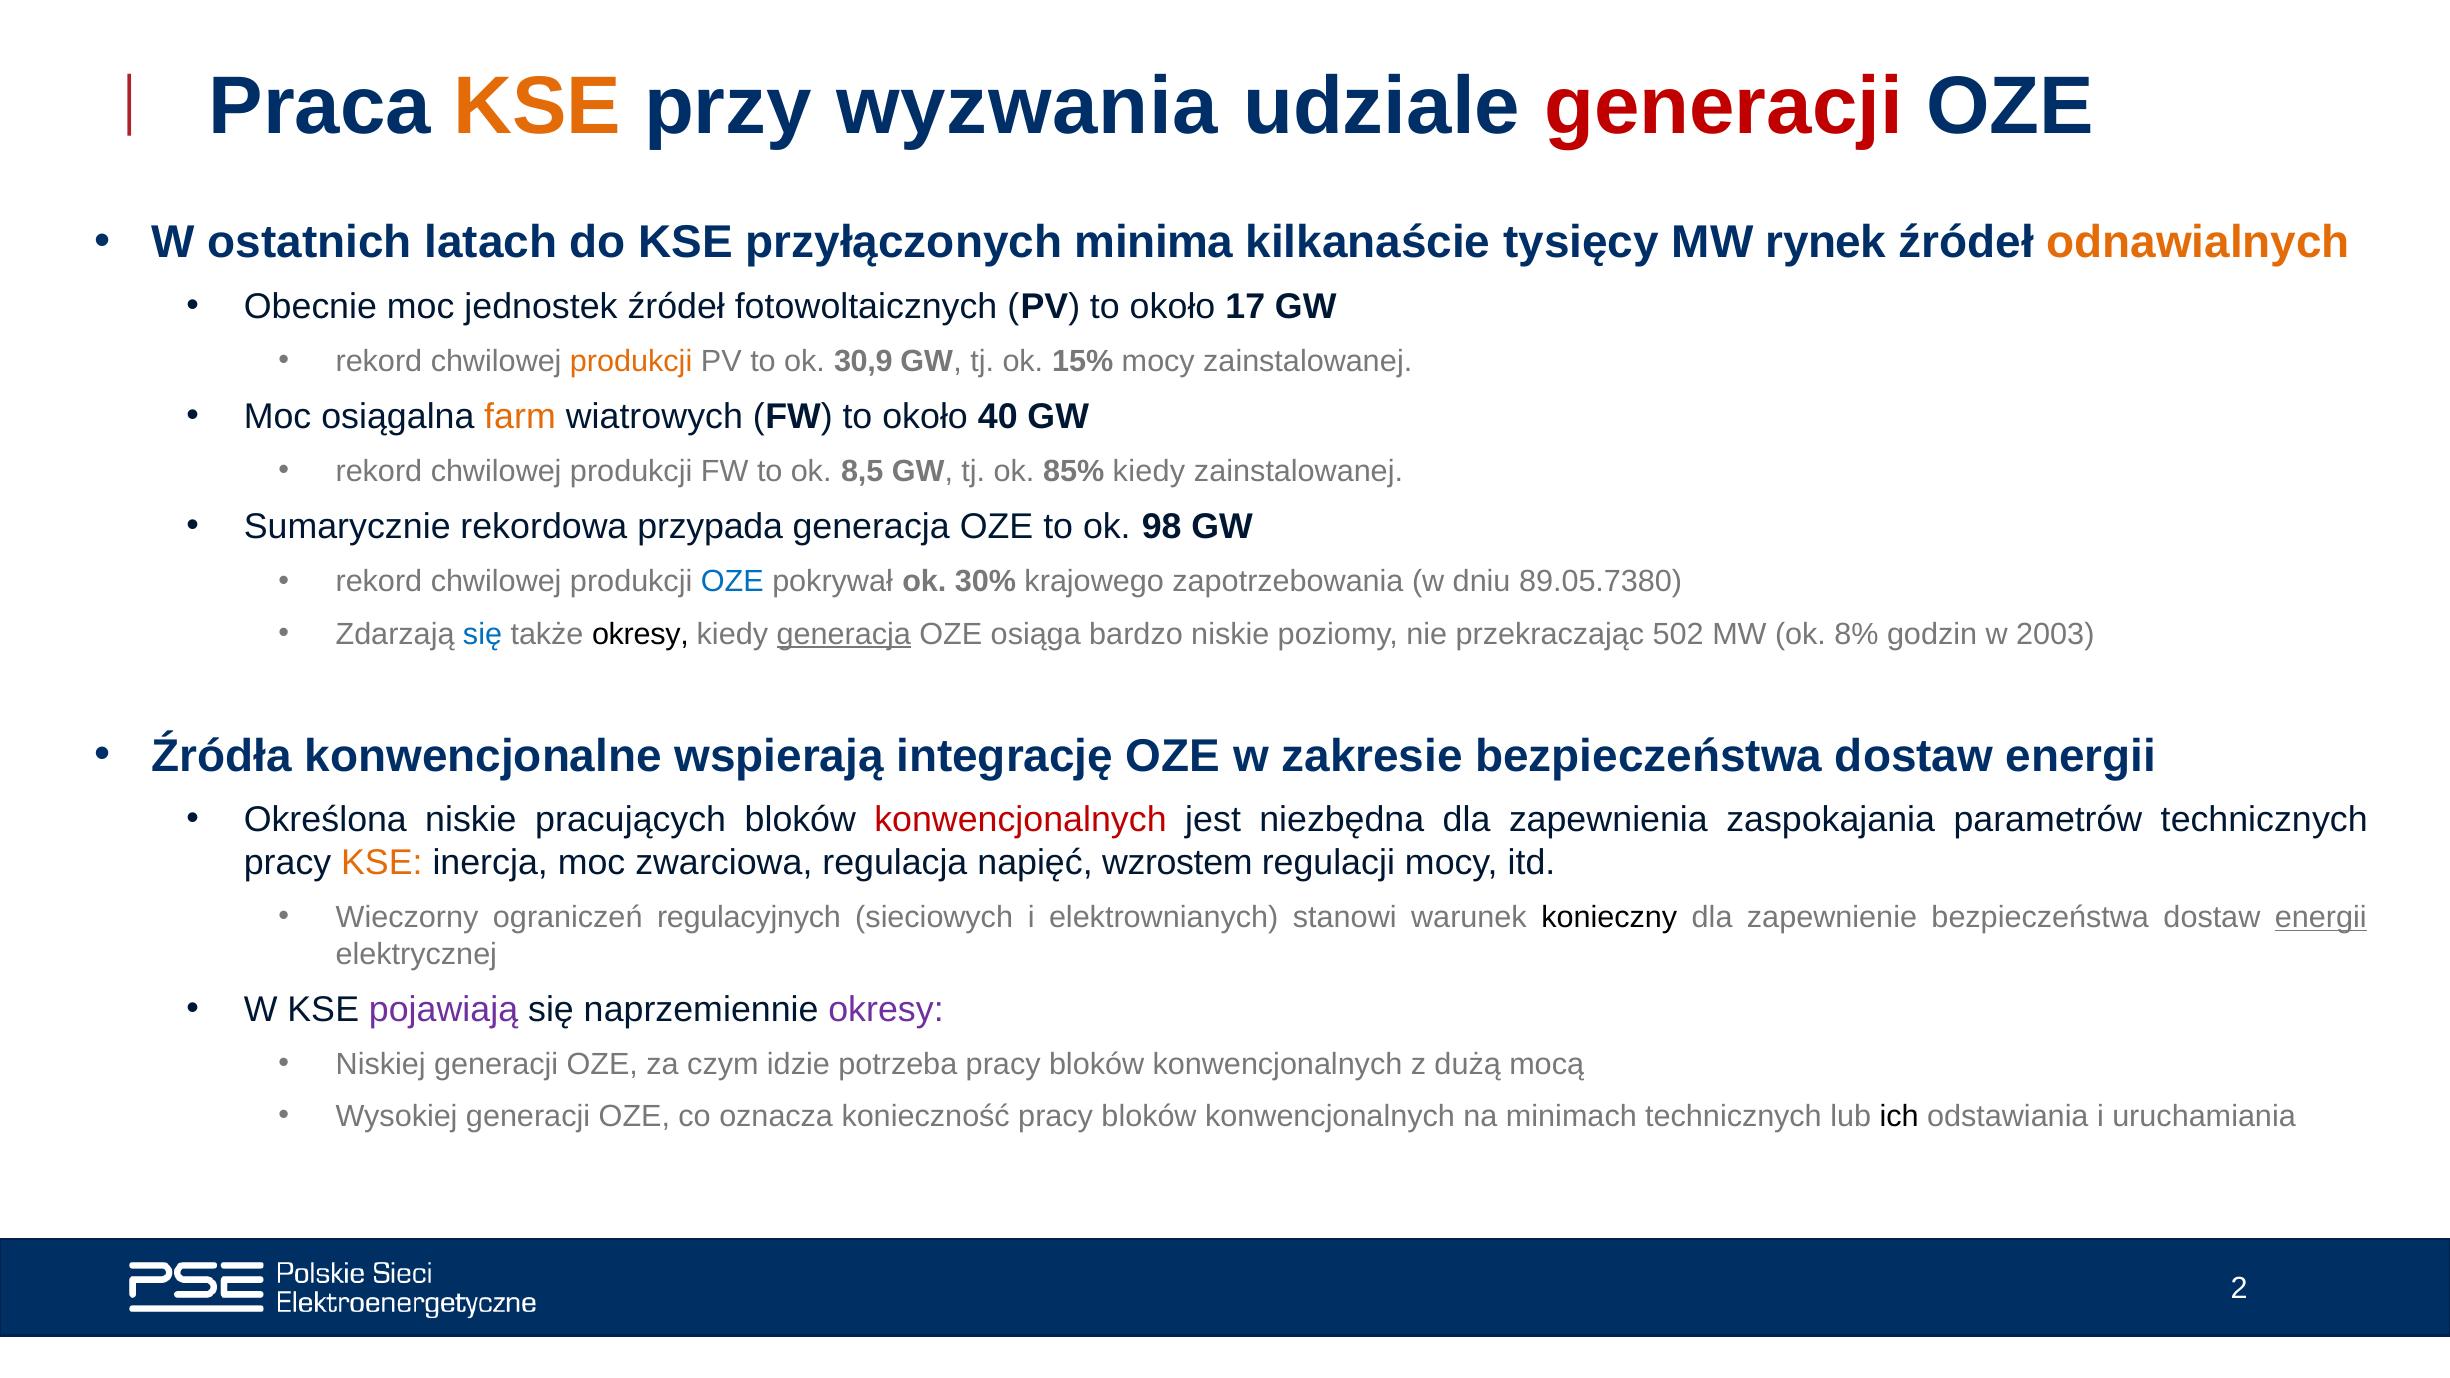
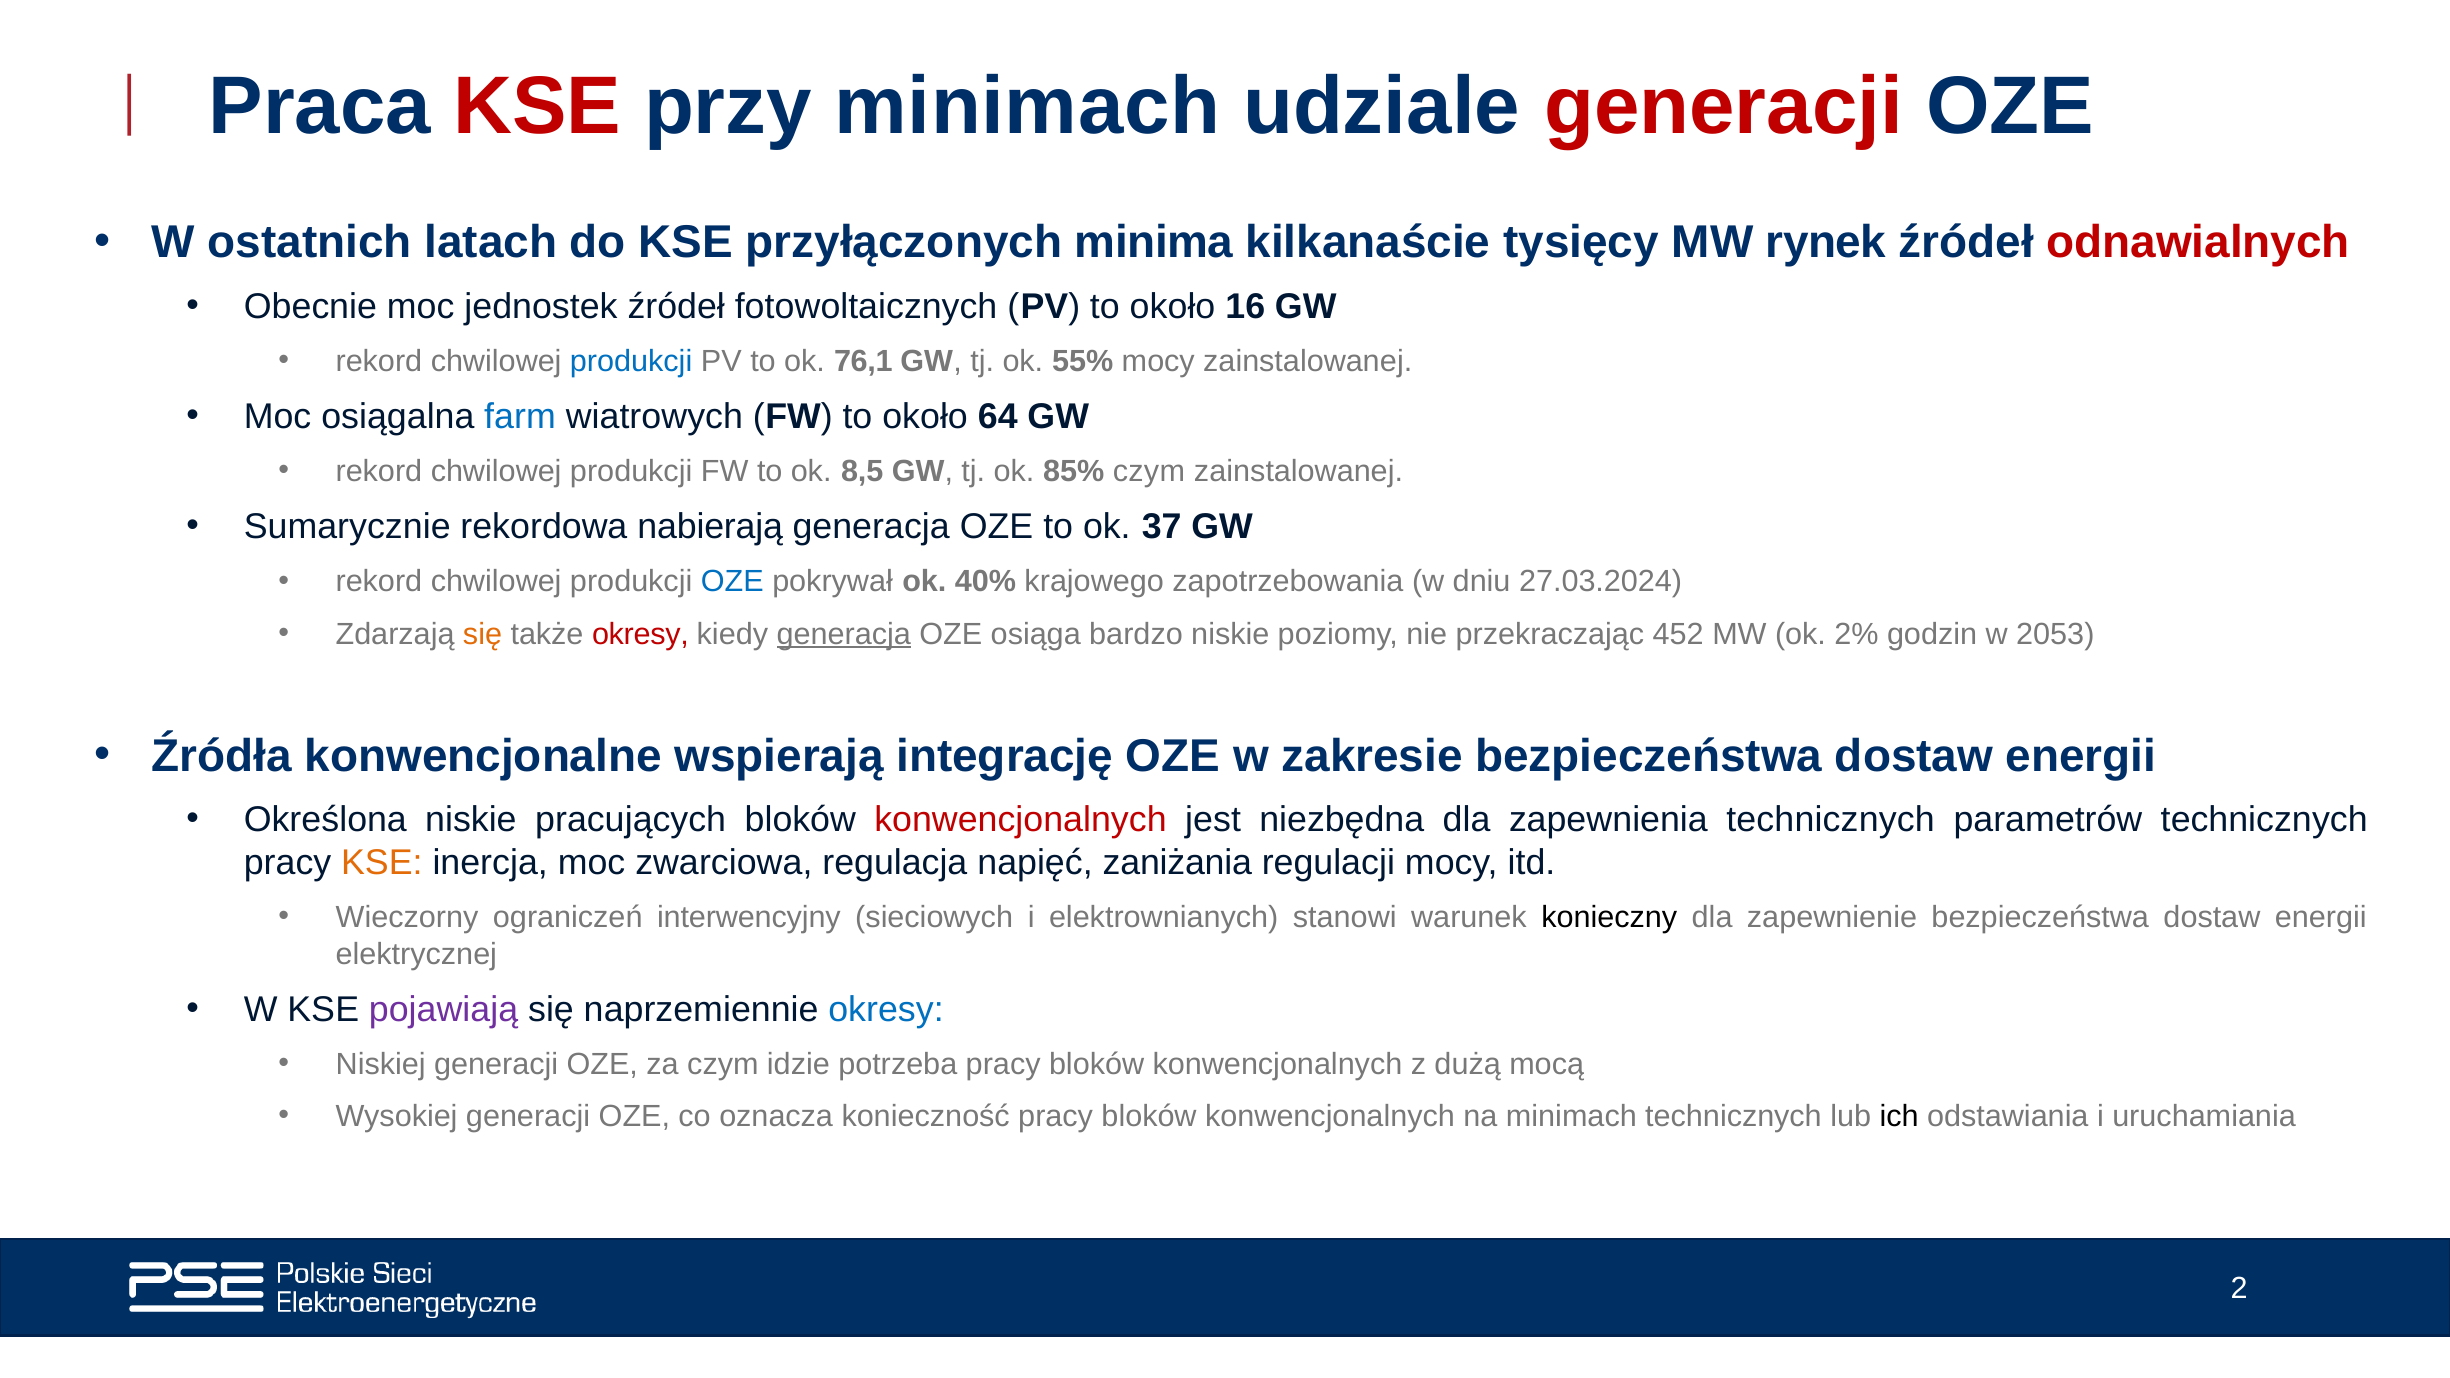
KSE colour: orange -> red (537, 107)
przy wyzwania: wyzwania -> minimach (1027, 107)
odnawialnych colour: orange -> red (2198, 243)
17: 17 -> 16 (1245, 306)
produkcji colour: orange -> blue (631, 361)
30,9: 30,9 -> 76,1 (863, 361)
15%: 15% -> 55% (1083, 361)
farm colour: orange -> blue (520, 417)
40: 40 -> 64 (998, 417)
85% kiedy: kiedy -> czym (1149, 472)
przypada: przypada -> nabierają (710, 527)
98: 98 -> 37 (1162, 527)
30%: 30% -> 40% (985, 582)
89.05.7380: 89.05.7380 -> 27.03.2024 (1601, 582)
się colour: blue -> orange (483, 634)
okresy colour: black -> red (640, 634)
502: 502 -> 452 (1678, 634)
8%: 8% -> 2% (1856, 634)
2003: 2003 -> 2053 (2055, 634)
zapewnienia zaspokajania: zaspokajania -> technicznych (1831, 820)
wzrostem: wzrostem -> zaniżania (1177, 863)
regulacyjnych: regulacyjnych -> interwencyjny (749, 917)
energii underline: present -> none (2321, 917)
okresy colour: purple -> blue (886, 1010)
